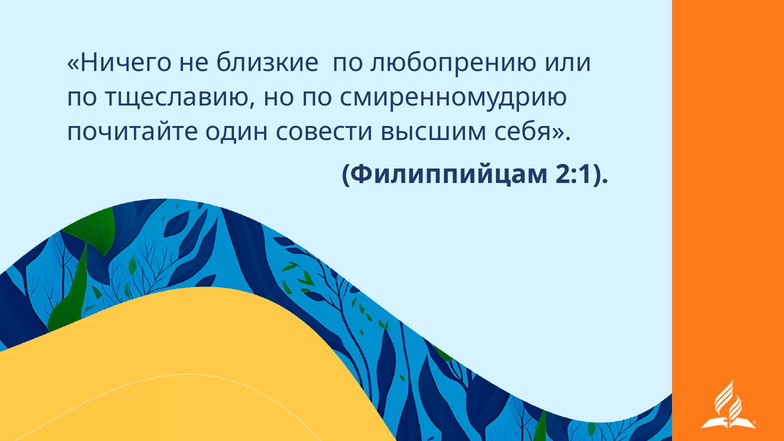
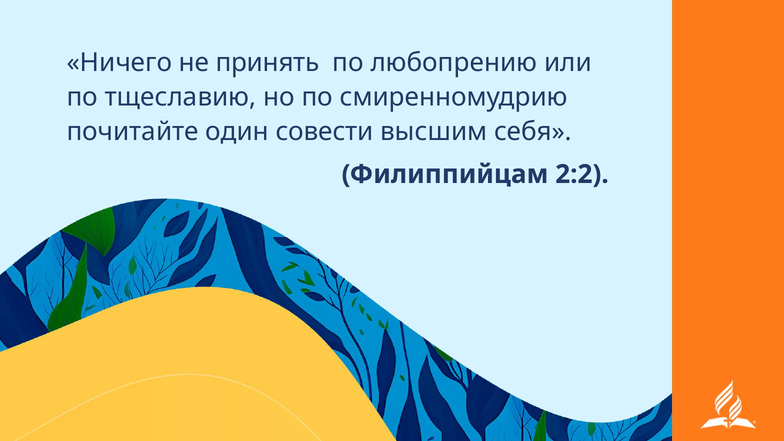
близкие: близкие -> принять (268, 63)
2:1: 2:1 -> 2:2 (582, 174)
